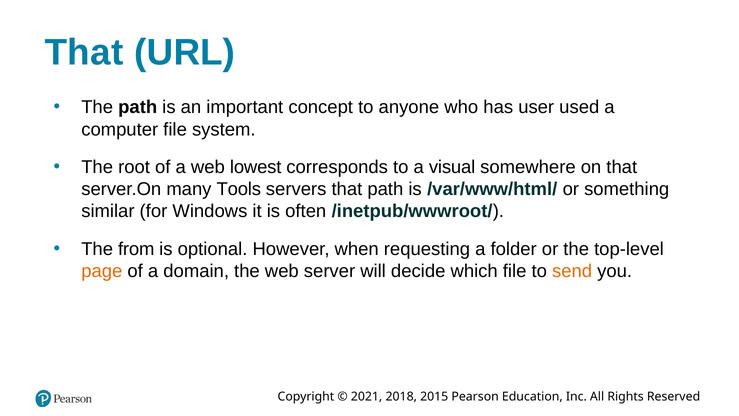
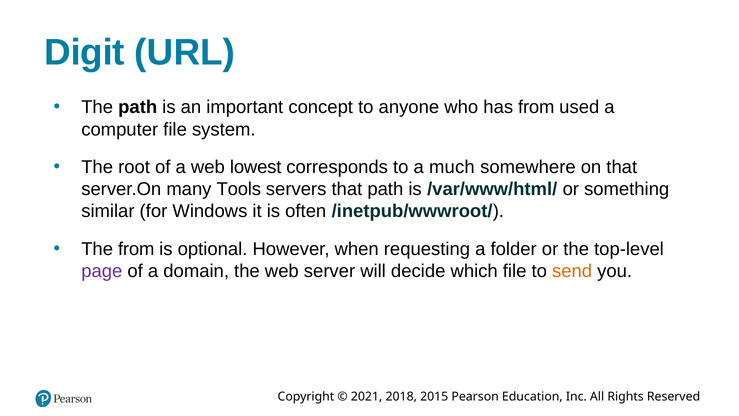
That: That -> Digit (84, 53)
has user: user -> from (536, 107)
visual: visual -> much (452, 167)
page colour: orange -> purple (102, 271)
